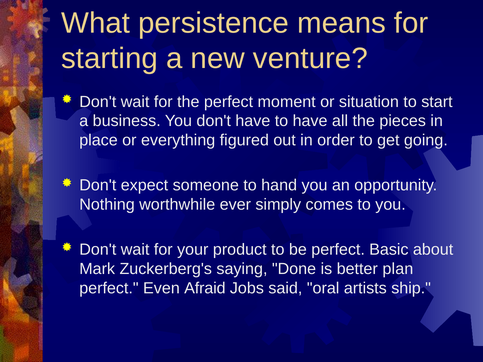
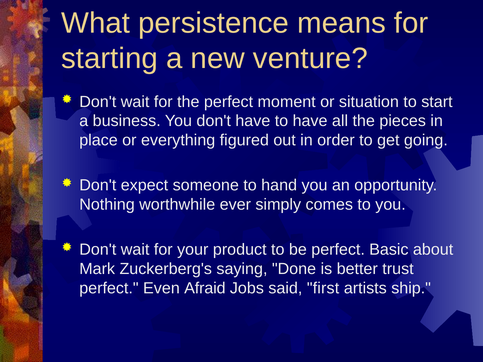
plan: plan -> trust (398, 269)
oral: oral -> first (323, 288)
